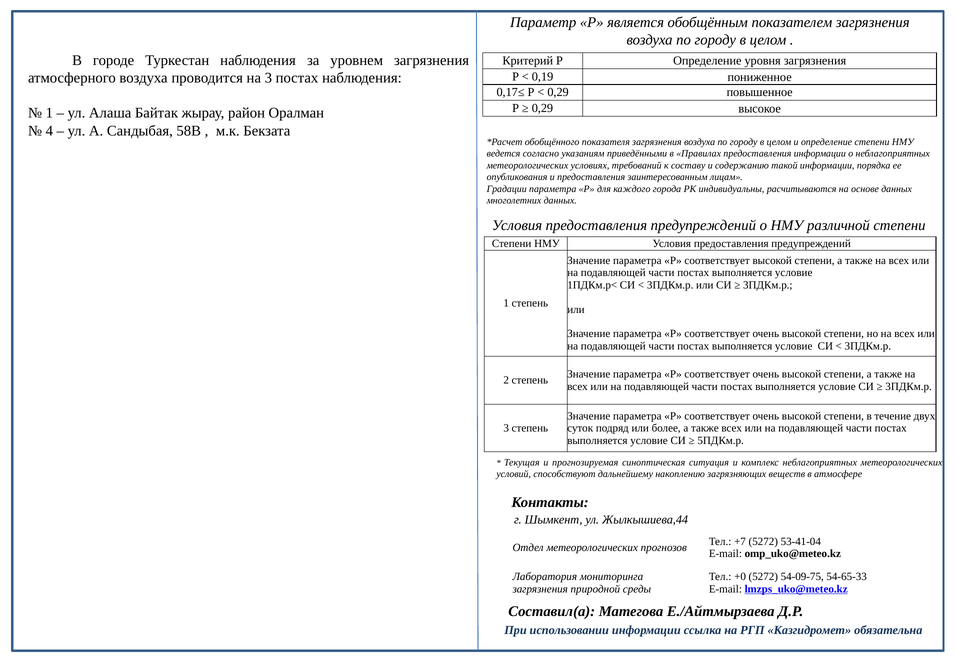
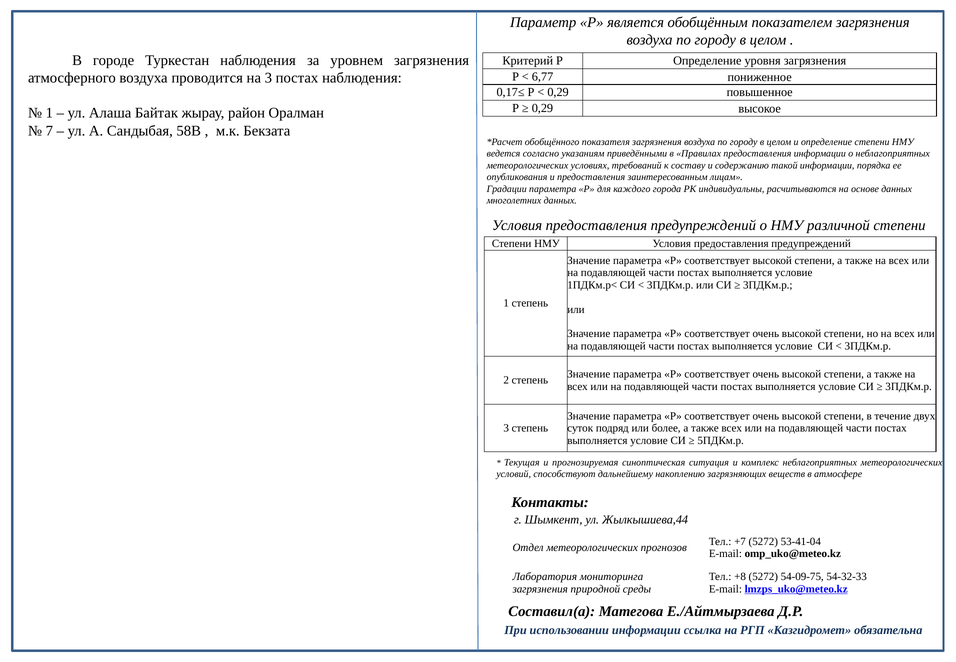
0,19: 0,19 -> 6,77 (543, 76)
4: 4 -> 7 (49, 131)
+0: +0 -> +8 (740, 577)
54-65-33: 54-65-33 -> 54-32-33 (847, 577)
